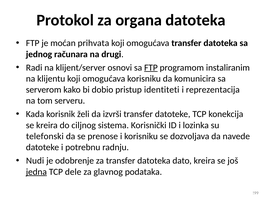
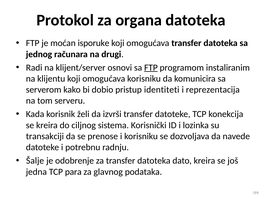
prihvata: prihvata -> isporuke (94, 43)
telefonski: telefonski -> transakciji (45, 137)
Nudi: Nudi -> Šalje (35, 161)
jedna underline: present -> none (36, 172)
dele: dele -> para (73, 172)
